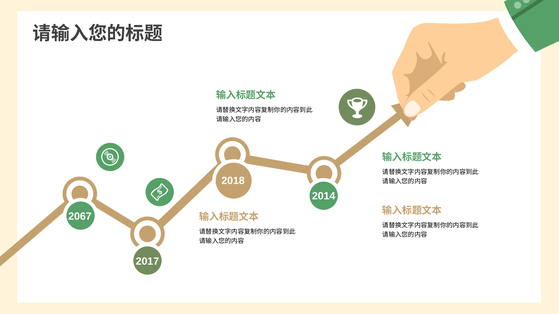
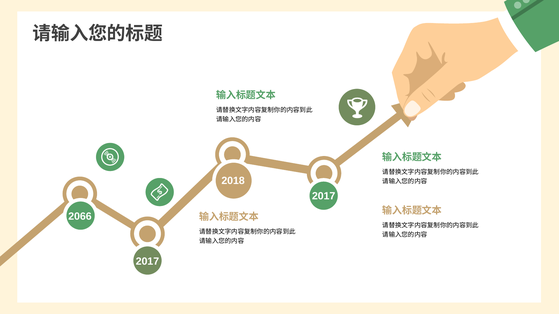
2014: 2014 -> 2017 (324, 196)
2067: 2067 -> 2066 (80, 217)
